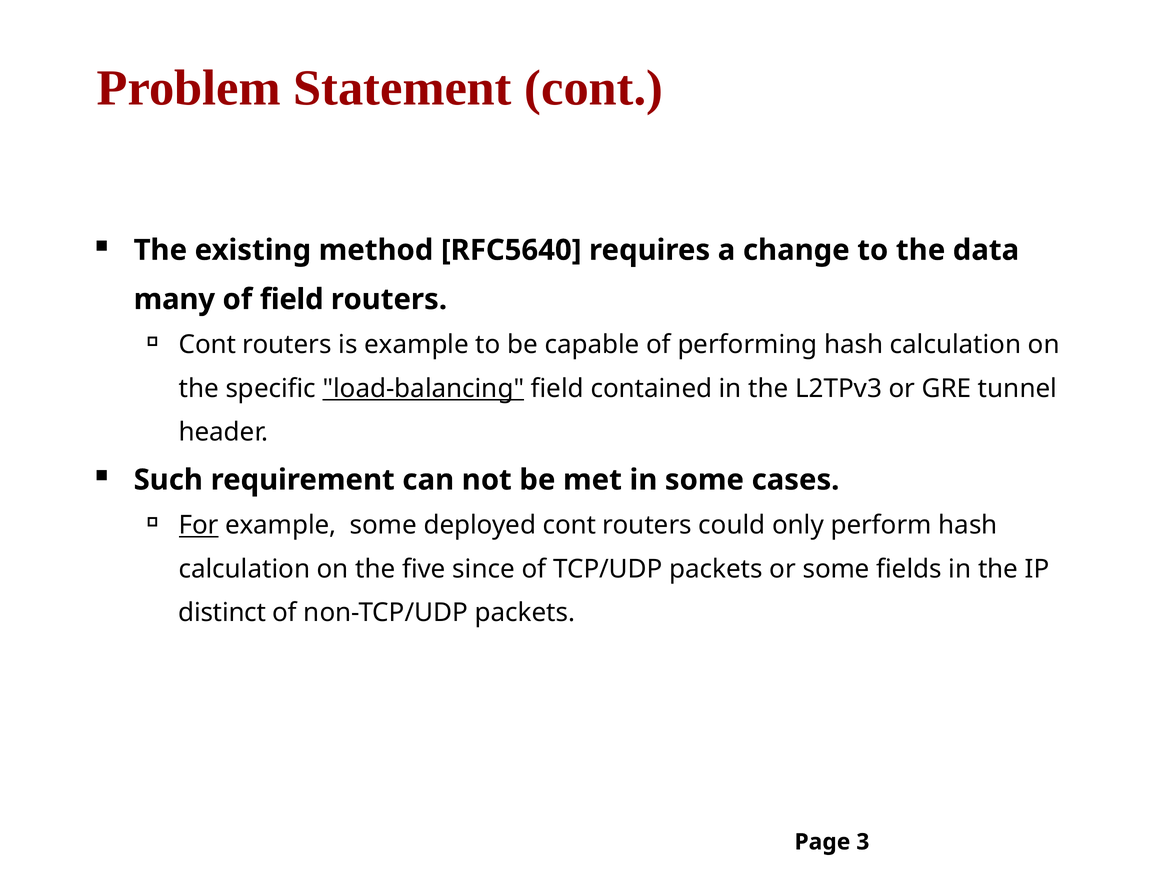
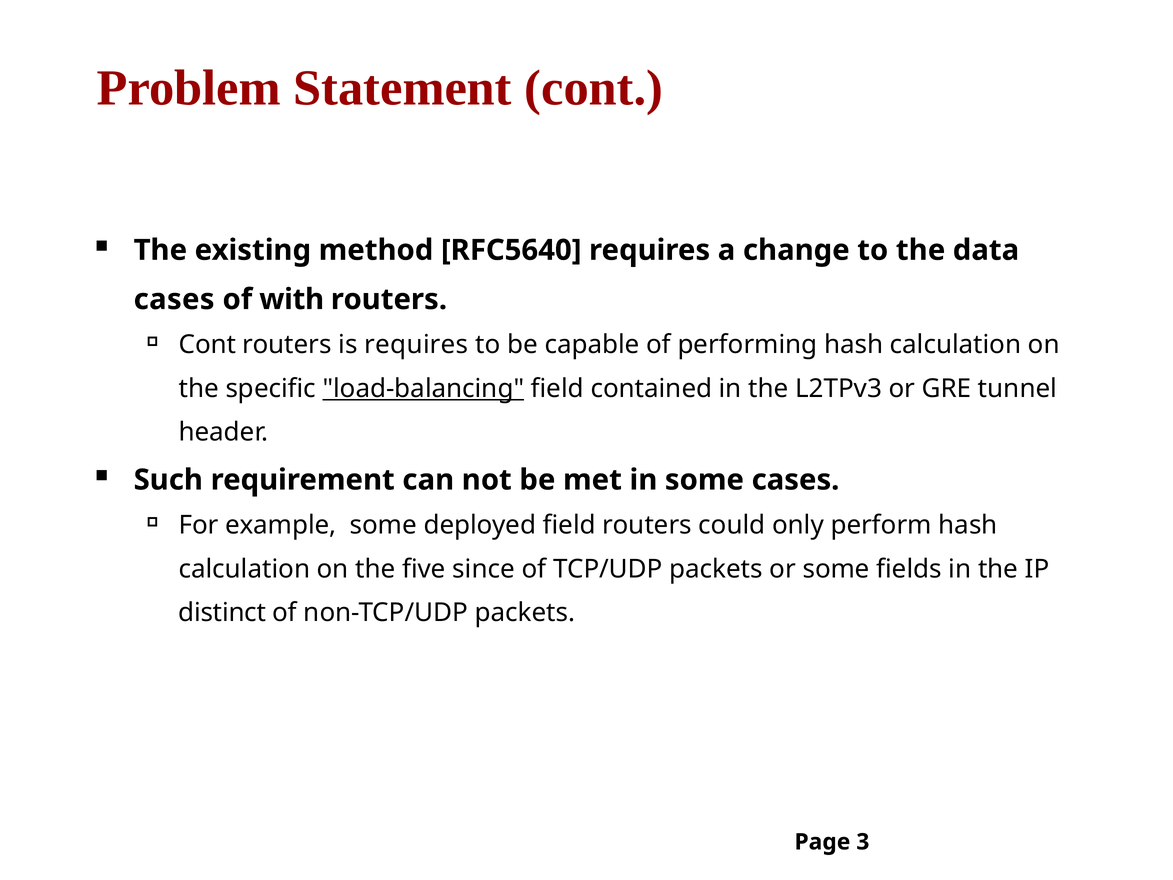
many: many -> cases (174, 299)
of field: field -> with (292, 299)
is example: example -> requires (416, 345)
For underline: present -> none (199, 525)
deployed cont: cont -> field (569, 525)
